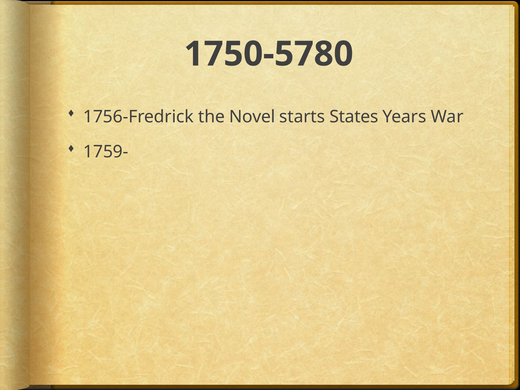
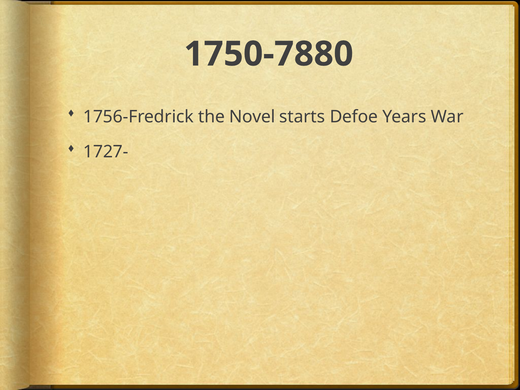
1750-5780: 1750-5780 -> 1750-7880 (269, 54)
States: States -> Defoe (354, 117)
1759-: 1759- -> 1727- (106, 152)
